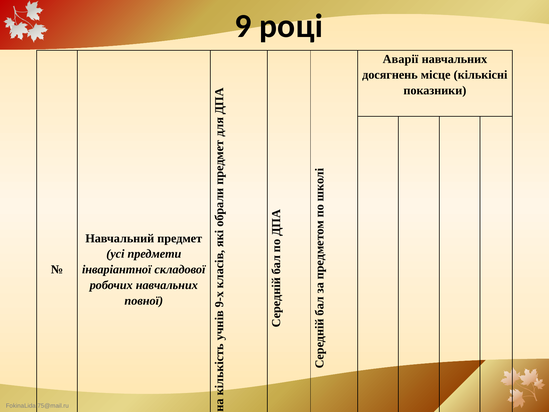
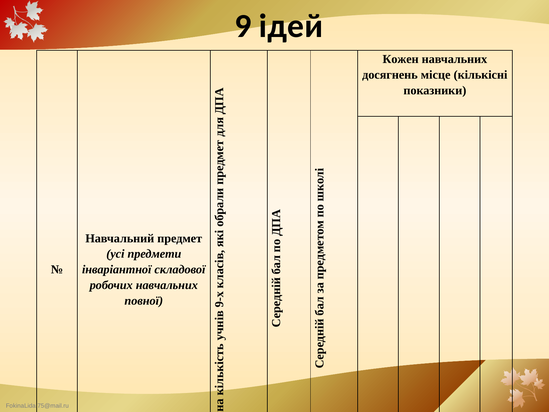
році: році -> ідей (291, 26)
Аварії: Аварії -> Кожен (401, 59)
